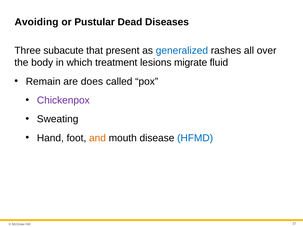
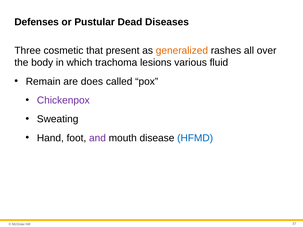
Avoiding: Avoiding -> Defenses (37, 22)
subacute: subacute -> cosmetic (63, 51)
generalized colour: blue -> orange (182, 51)
treatment: treatment -> trachoma (116, 63)
migrate: migrate -> various (191, 63)
and colour: orange -> purple (97, 138)
